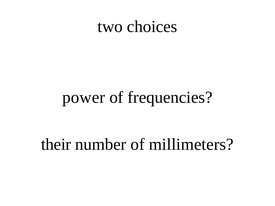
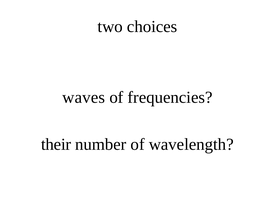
power: power -> waves (84, 97)
millimeters: millimeters -> wavelength (191, 144)
